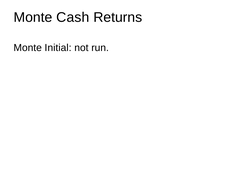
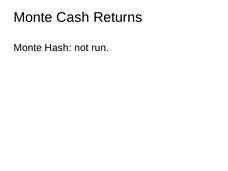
Initial: Initial -> Hash (58, 48)
